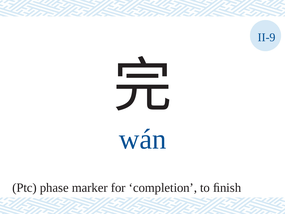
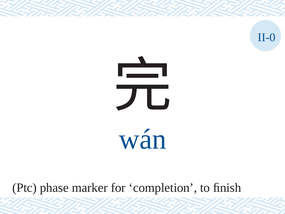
II-9: II-9 -> II-0 (267, 37)
